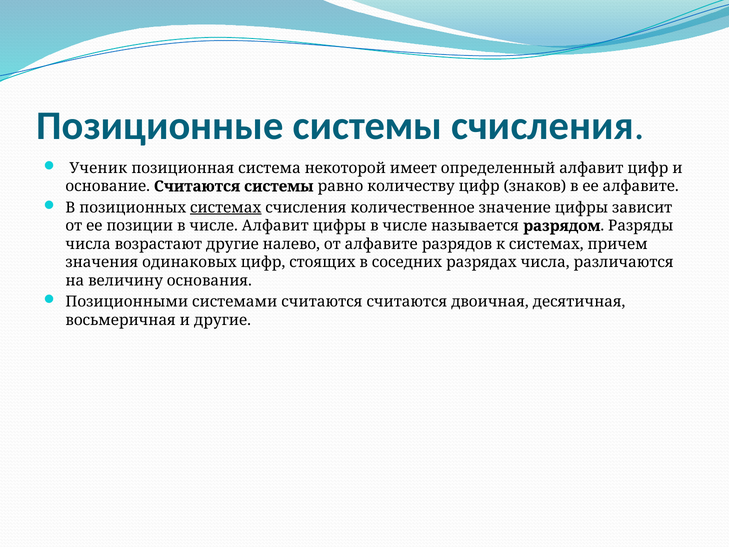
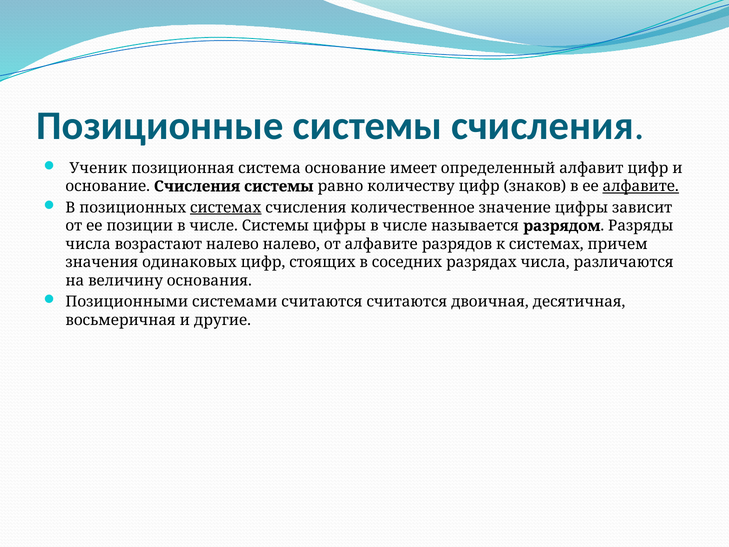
система некоторой: некоторой -> основание (345, 168)
основание Считаются: Считаются -> Счисления (197, 186)
алфавите underline: none -> present (641, 186)
числе Алфавит: Алфавит -> Системы (275, 226)
возрастают другие: другие -> налево (232, 244)
